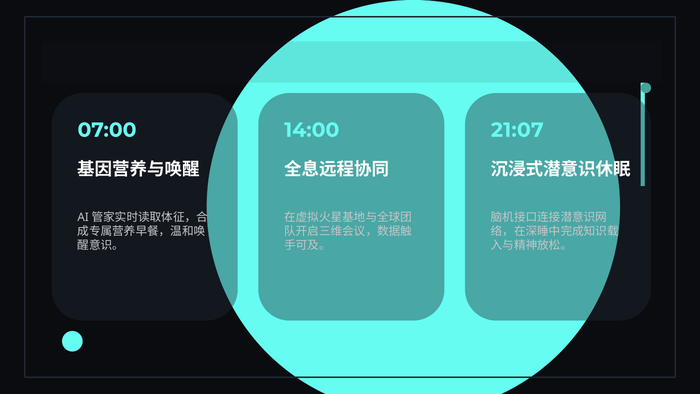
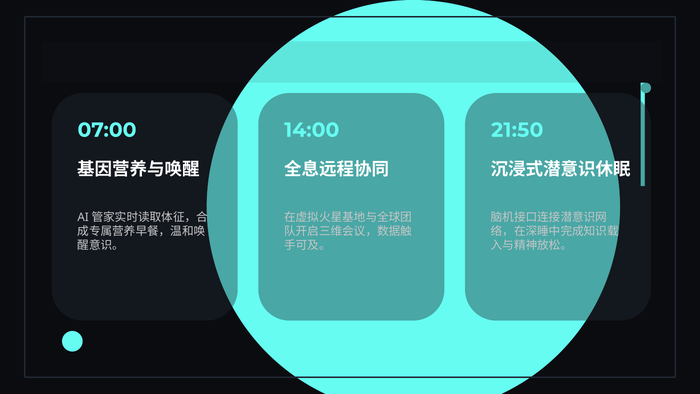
21:07: 21:07 -> 21:50 (517, 130)
